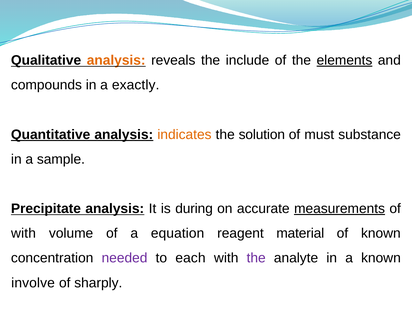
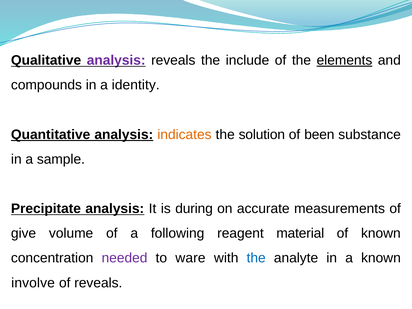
analysis colour: orange -> purple (116, 60)
exactly: exactly -> identity (136, 85)
must: must -> been (319, 134)
measurements underline: present -> none (340, 209)
with: with -> give (24, 233)
equation: equation -> following (178, 233)
each: each -> ware (190, 258)
the colour: purple -> blue (256, 258)
of sharply: sharply -> reveals (98, 283)
